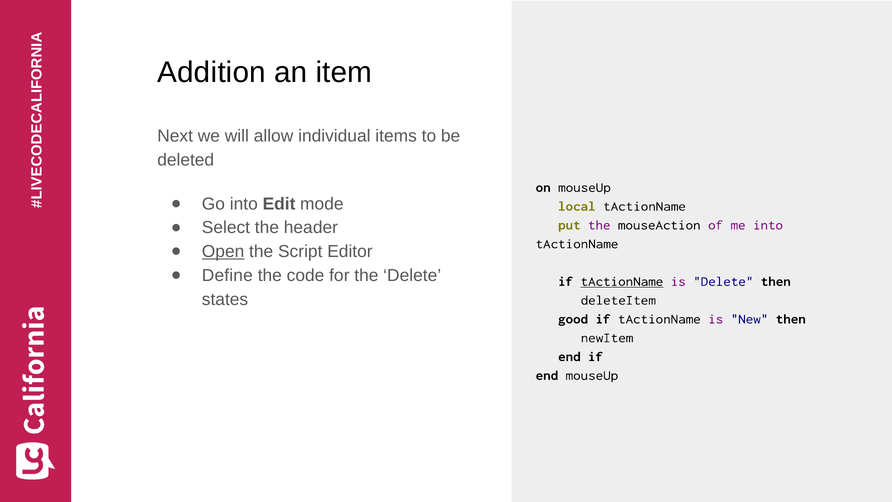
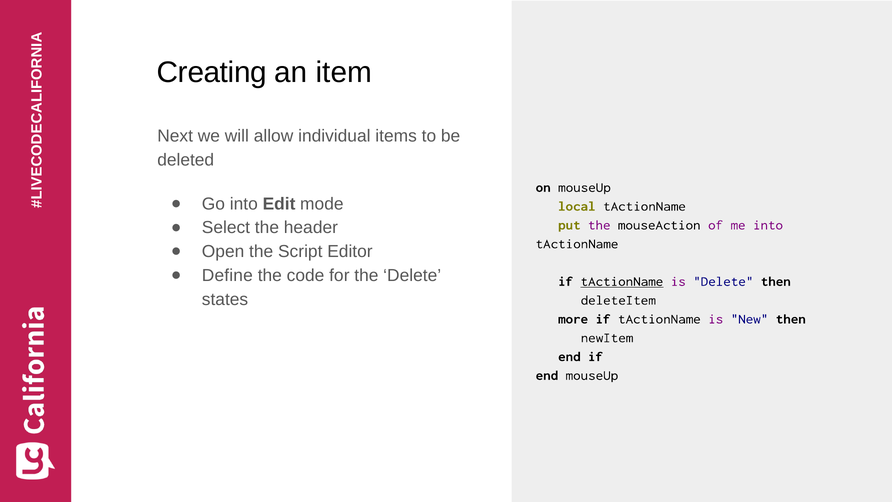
Addition: Addition -> Creating (212, 72)
Open underline: present -> none (223, 252)
good: good -> more (573, 319)
